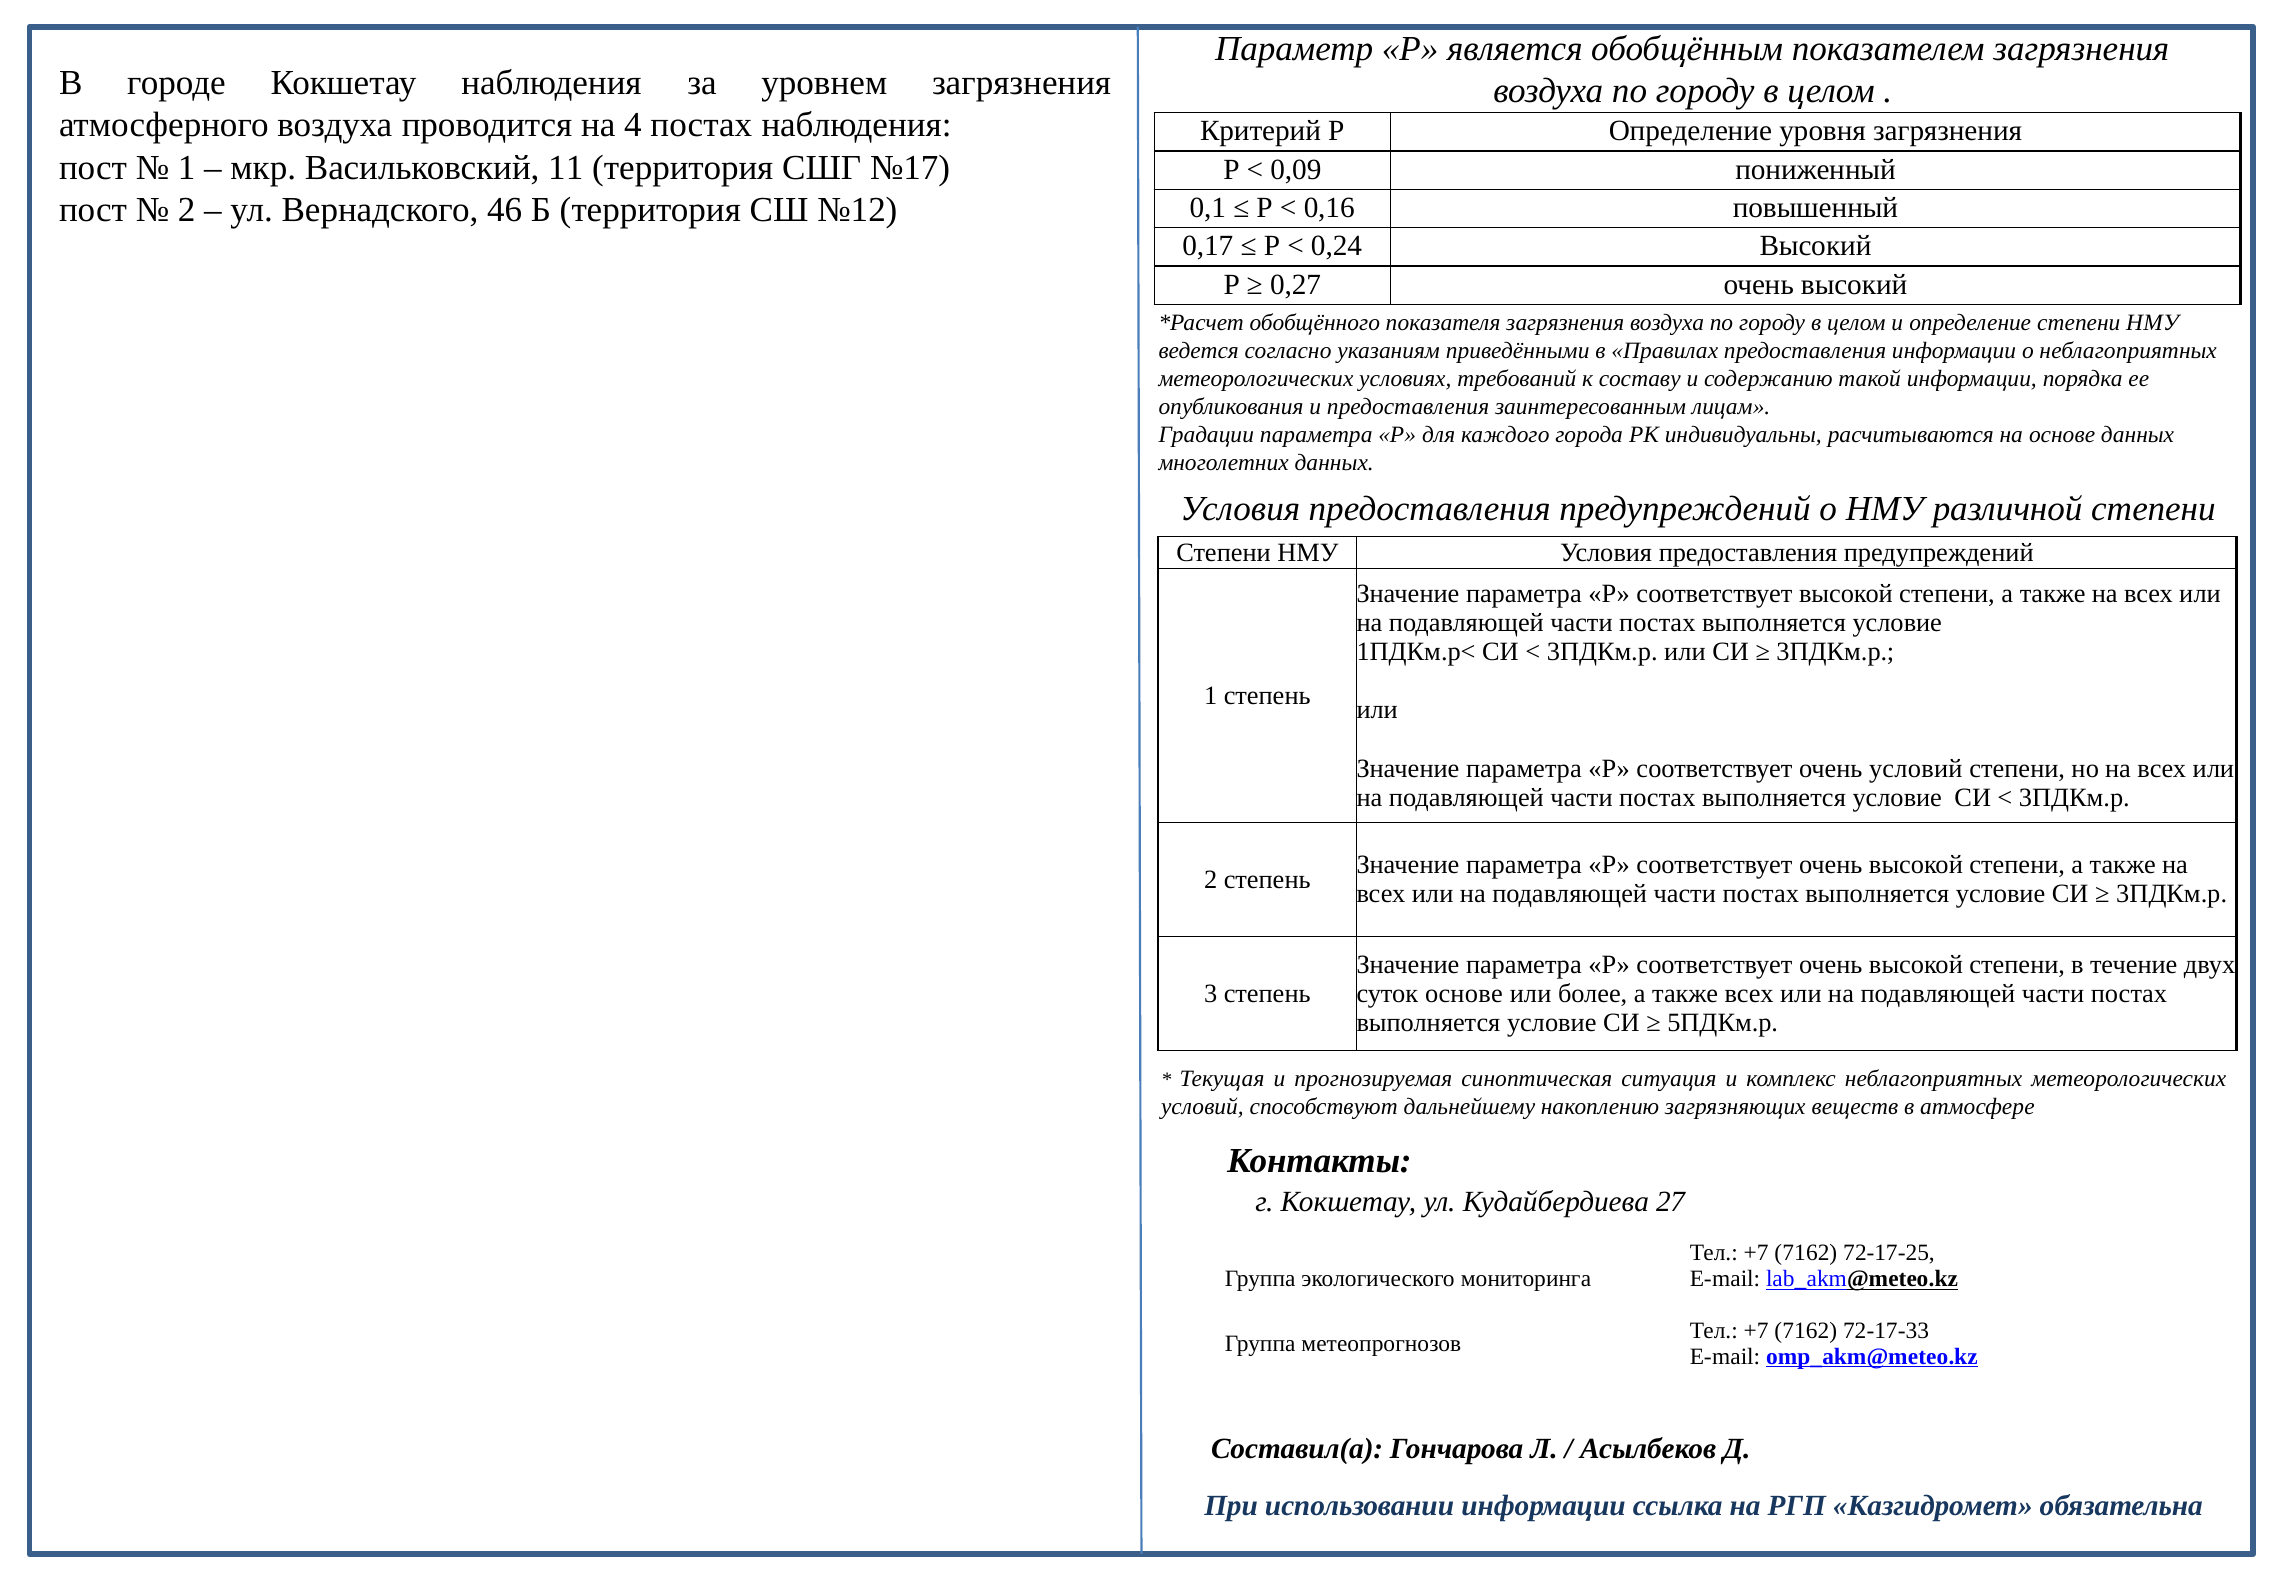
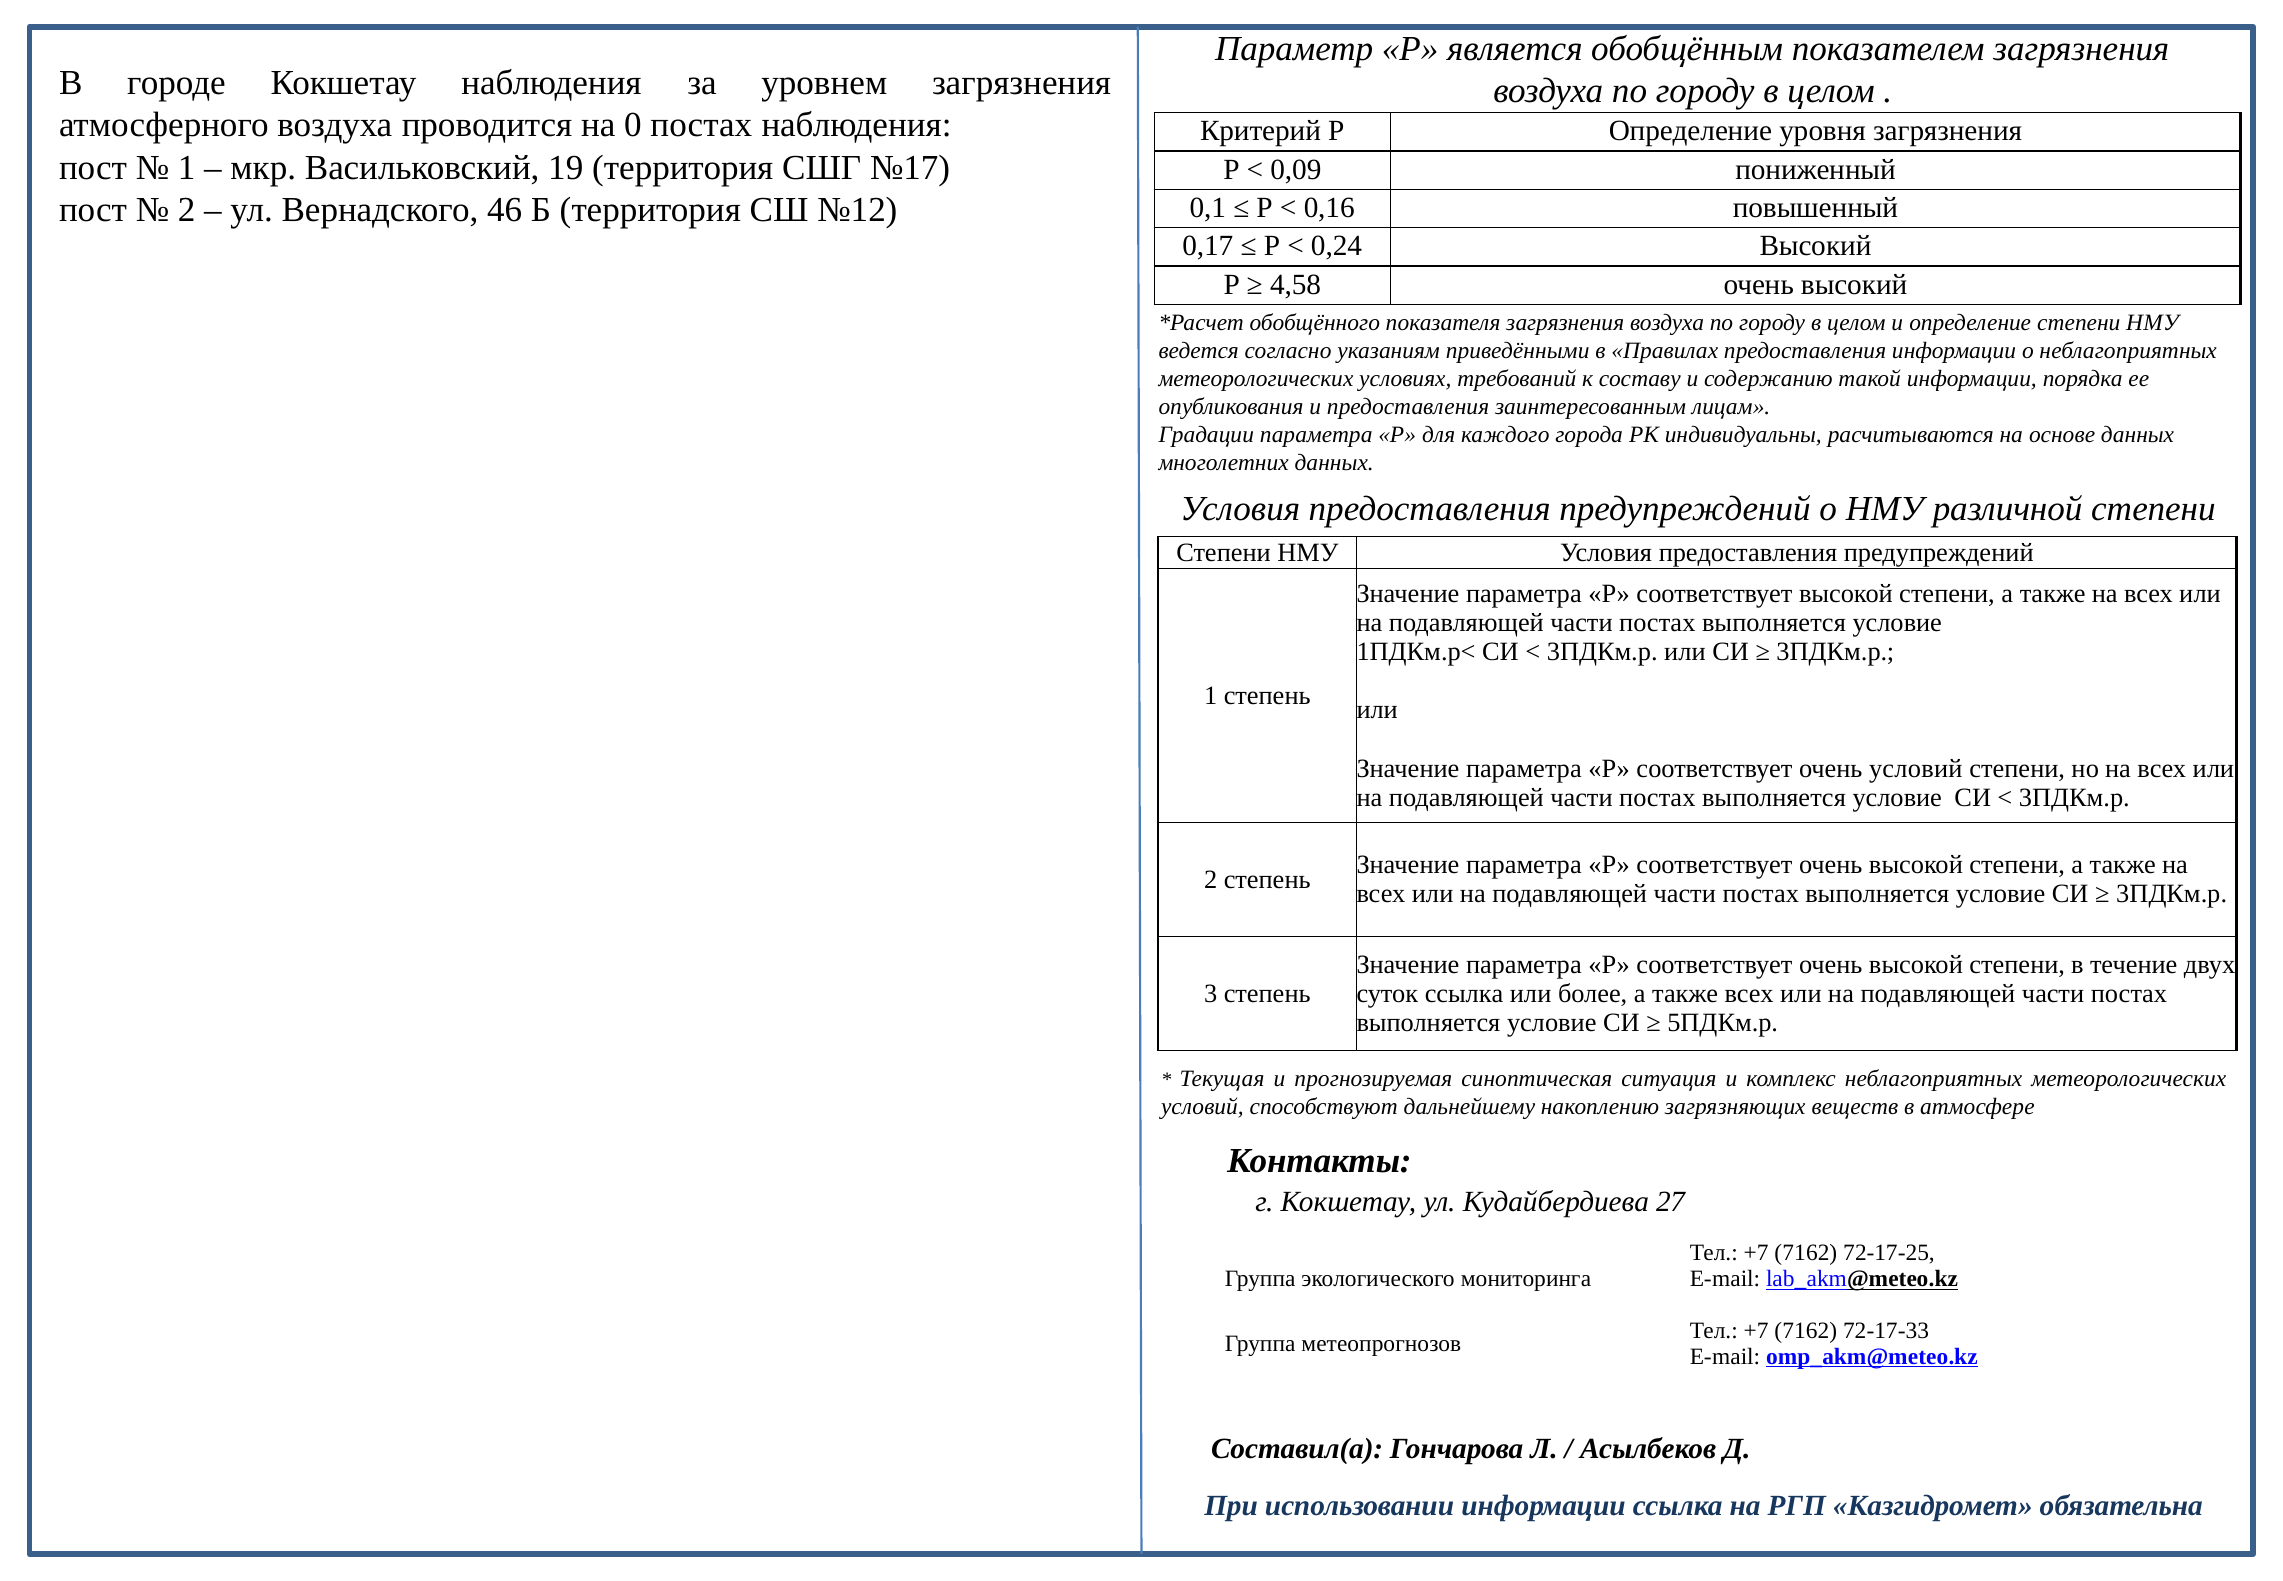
4: 4 -> 0 (633, 125)
11: 11 -> 19 (566, 167)
0,27: 0,27 -> 4,58 (1296, 285)
суток основе: основе -> ссылка (1464, 993)
